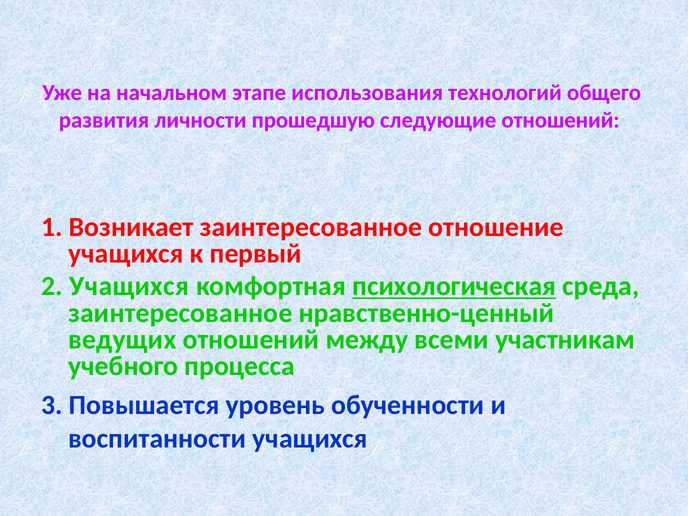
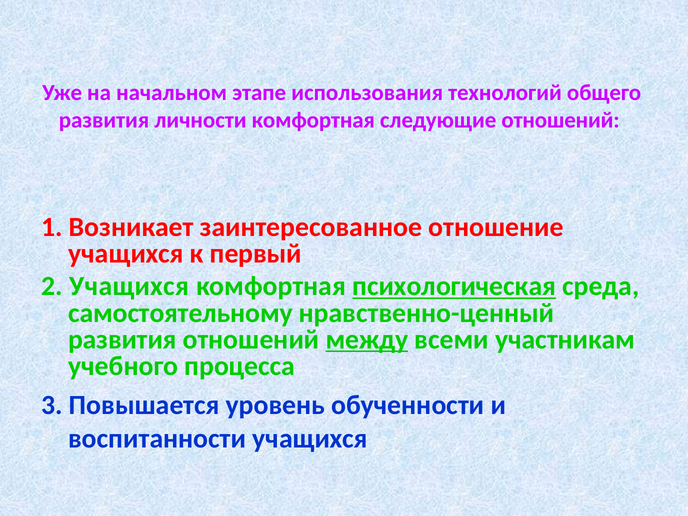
личности прошедшую: прошедшую -> комфортная (313, 120)
заинтересованное: заинтересованное -> самостоятельному (181, 313)
ведущих: ведущих -> развития (122, 339)
между underline: none -> present (367, 339)
